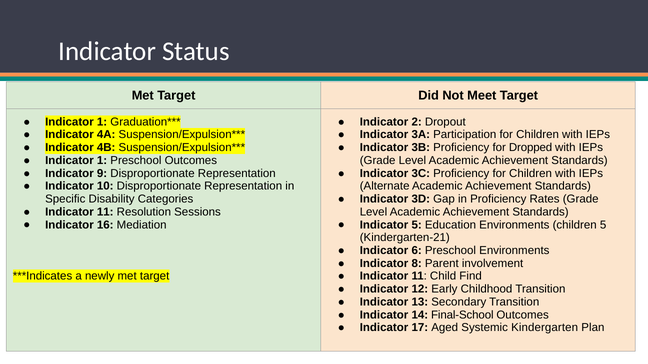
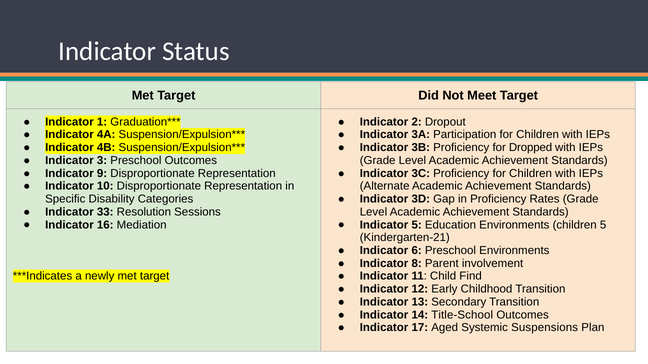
1: 1 -> 3 (102, 161)
11: 11 -> 33 (105, 212)
Final-School: Final-School -> Title-School (462, 315)
Kindergarten: Kindergarten -> Suspensions (545, 328)
